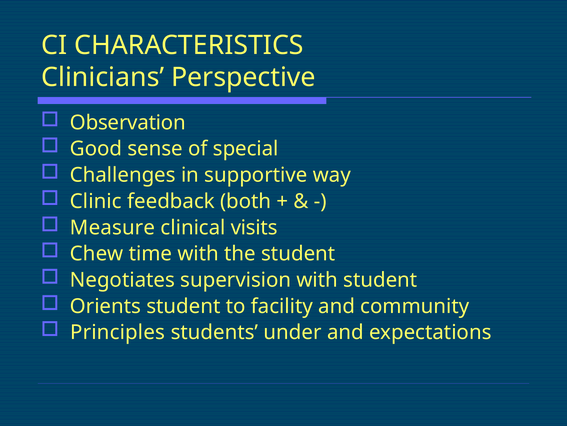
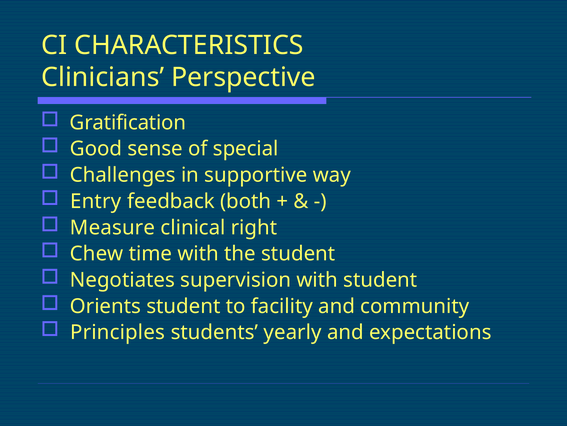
Observation: Observation -> Gratification (128, 122)
Clinic: Clinic -> Entry (96, 201)
visits: visits -> right (254, 227)
under: under -> yearly (293, 332)
